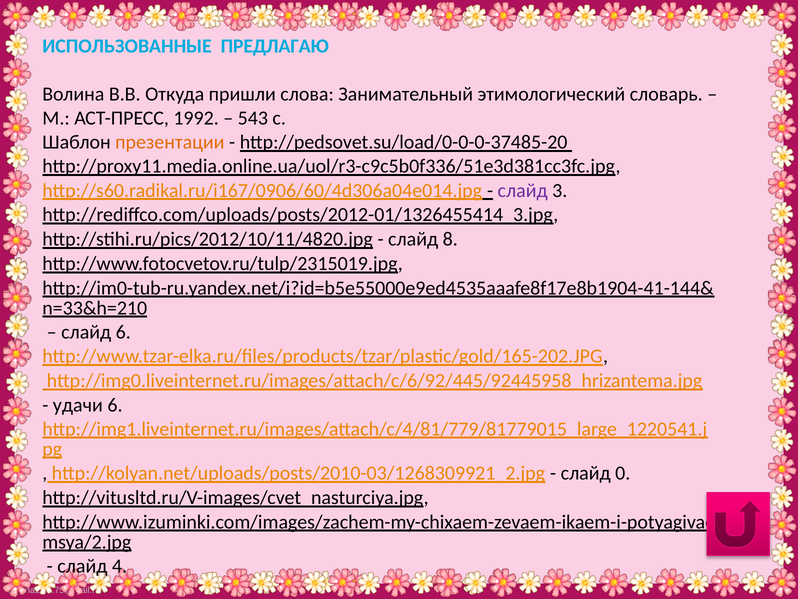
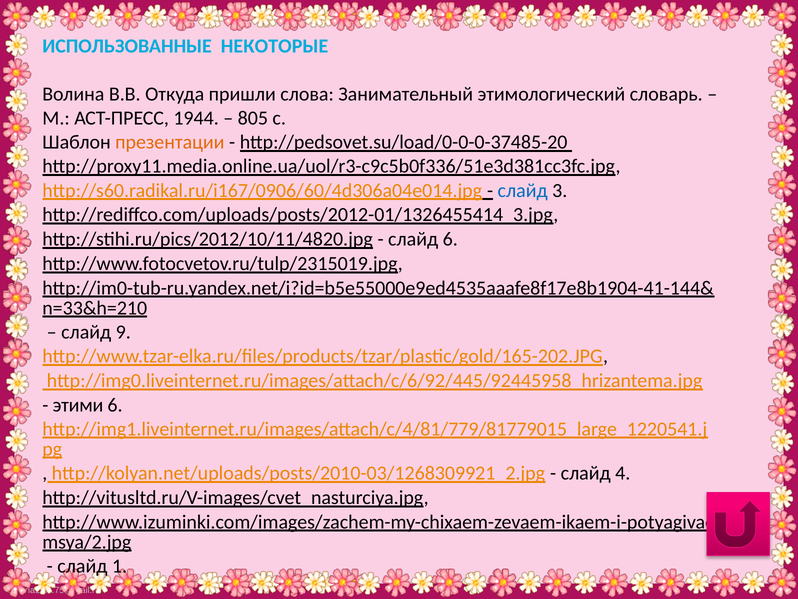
ПРЕДЛАГАЮ: ПРЕДЛАГАЮ -> НЕКОТОРЫЕ (275, 46)
1992: 1992 -> 1944 (196, 118)
543: 543 -> 805 (253, 118)
слайд colour: purple -> blue (523, 190)
слайд 8: 8 -> 6 (450, 239)
слайд 6: 6 -> 9 (123, 332)
удачи: удачи -> этими (78, 405)
0: 0 -> 4 (623, 473)
4: 4 -> 1 (119, 566)
